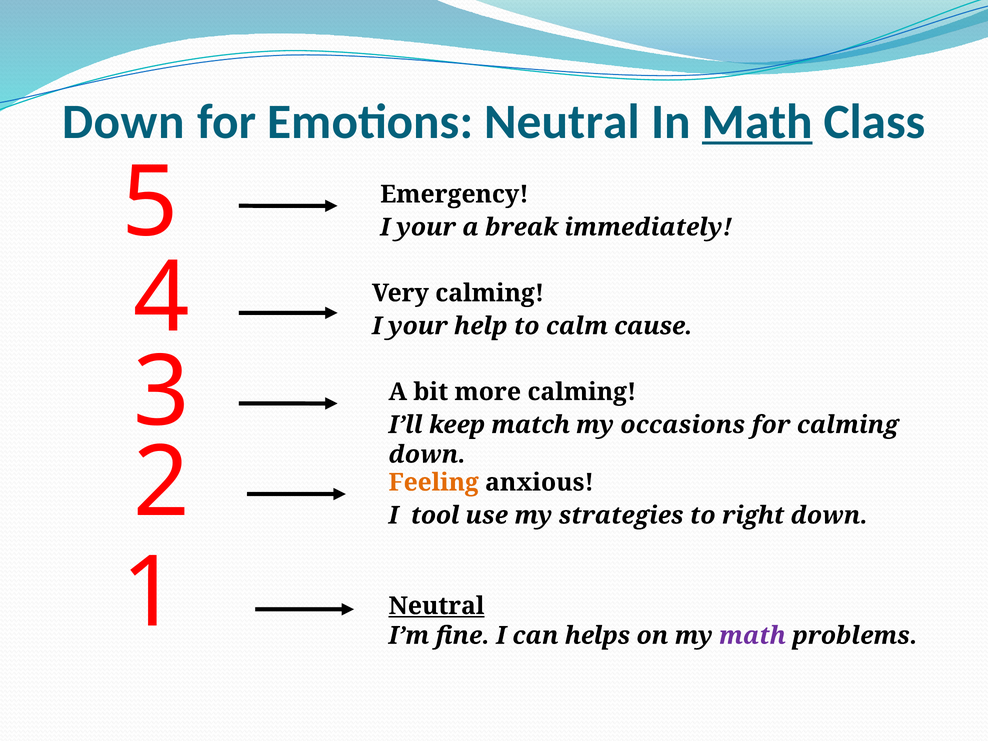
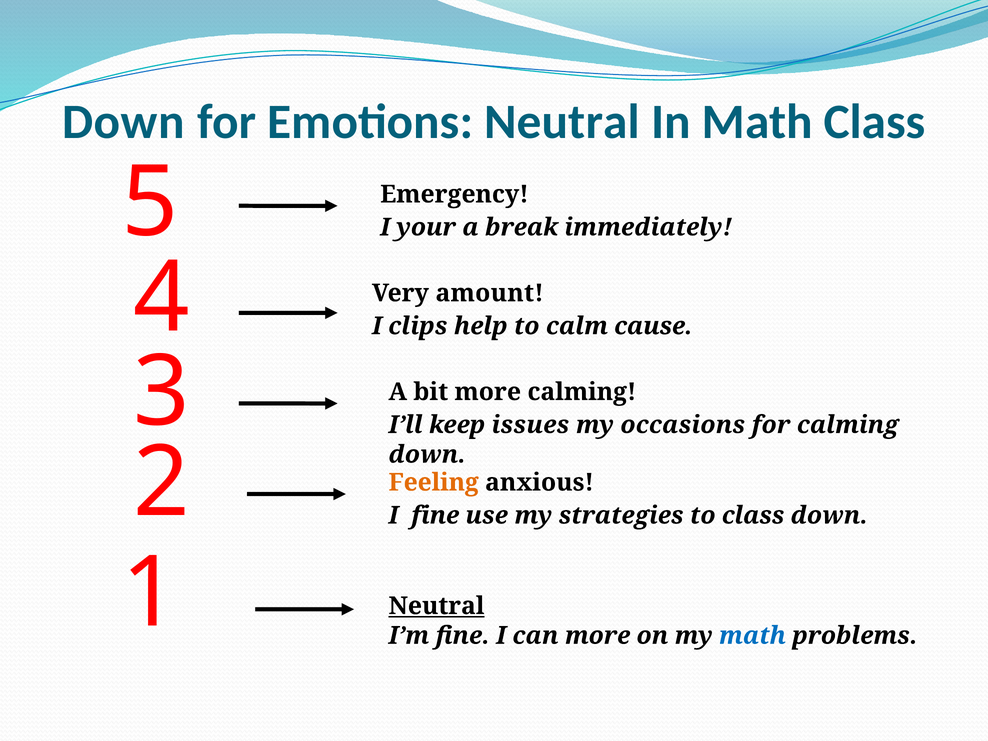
Math underline: present -> none (757, 122)
Very calming: calming -> amount (490, 293)
your: your -> clips (418, 326)
match: match -> issues (530, 425)
I tool: tool -> fine (435, 515)
to right: right -> class (753, 515)
can helps: helps -> more (598, 636)
math colour: purple -> blue (752, 636)
